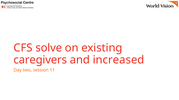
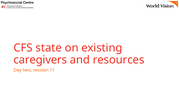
solve: solve -> state (49, 48)
increased: increased -> resources (119, 60)
